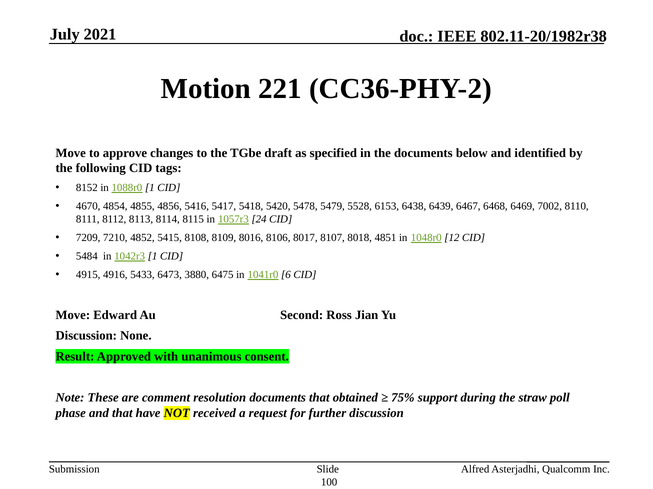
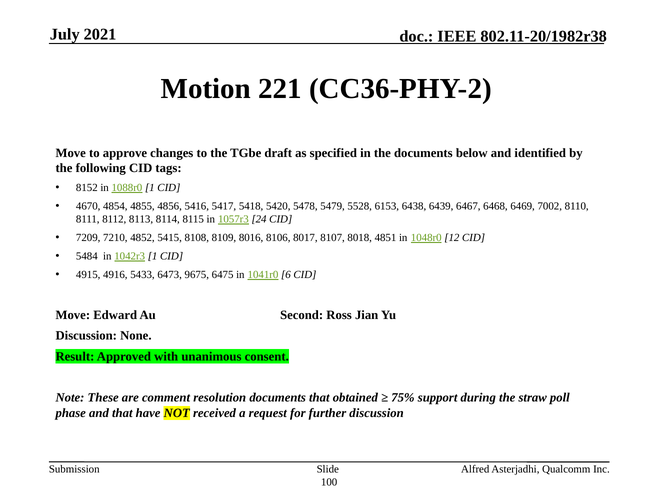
3880: 3880 -> 9675 (197, 275)
